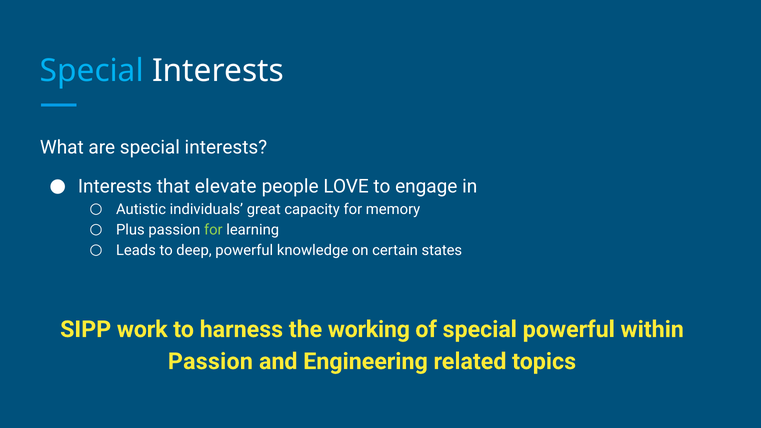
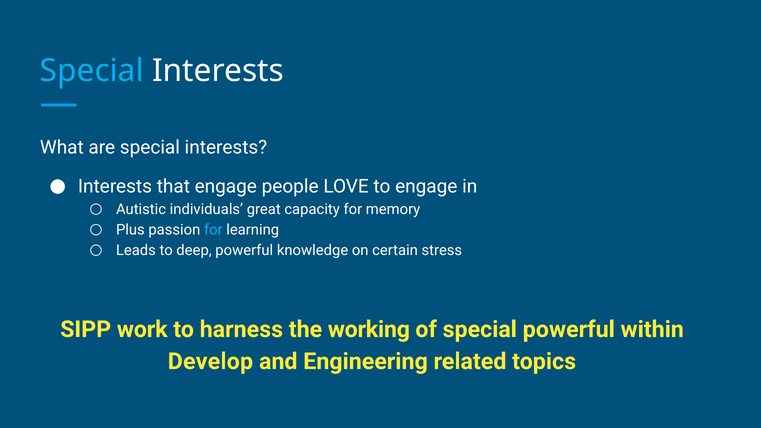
that elevate: elevate -> engage (226, 187)
for colour: light green -> light blue (213, 230)
states: states -> stress (442, 250)
Passion: Passion -> Develop (210, 361)
